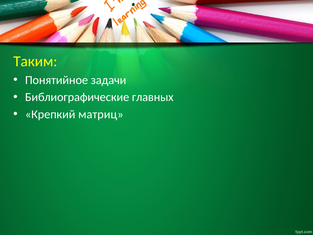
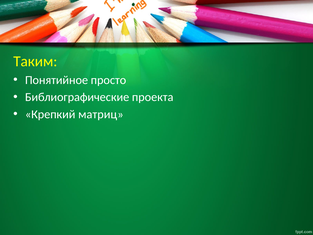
задачи: задачи -> просто (108, 80)
главных: главных -> проекта (153, 97)
